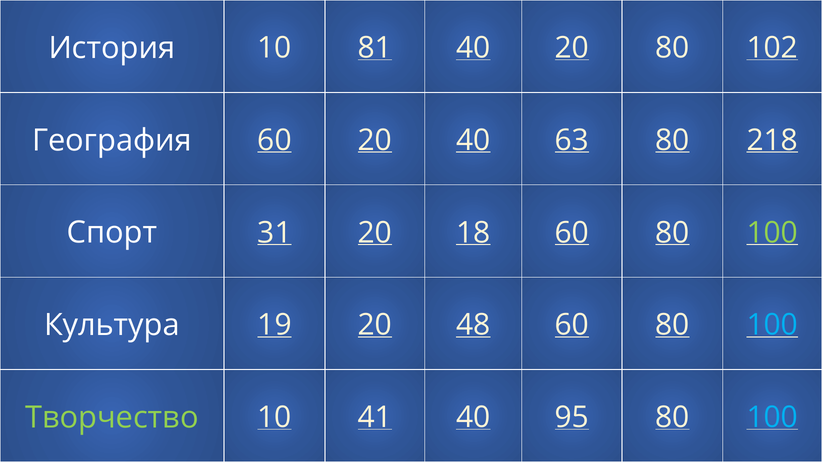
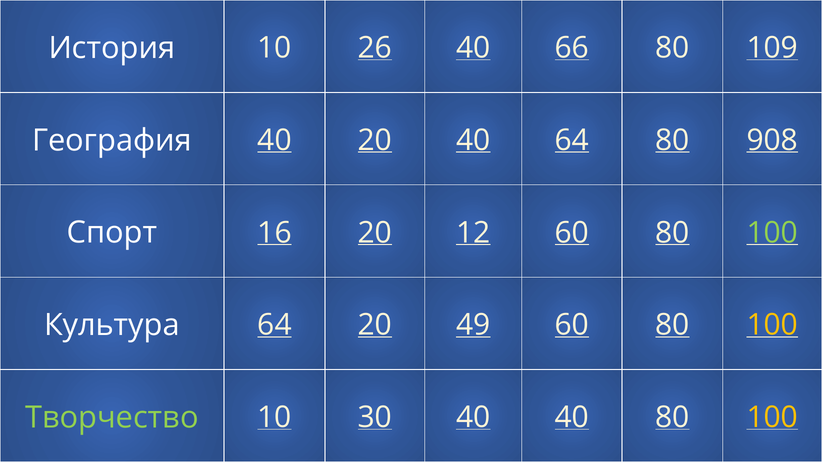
81: 81 -> 26 (375, 48)
40 20: 20 -> 66 (572, 48)
102: 102 -> 109 (772, 48)
60: 60 -> 40 (275, 140)
40 63: 63 -> 64 (572, 140)
218: 218 -> 908 (772, 140)
31: 31 -> 16 (275, 233)
18: 18 -> 12 (473, 233)
19: 19 -> 64 (275, 325)
48: 48 -> 49 (473, 325)
100 colour: light blue -> yellow (772, 325)
41: 41 -> 30 (375, 418)
40 95: 95 -> 40 (572, 418)
100 colour: light blue -> yellow (772, 418)
